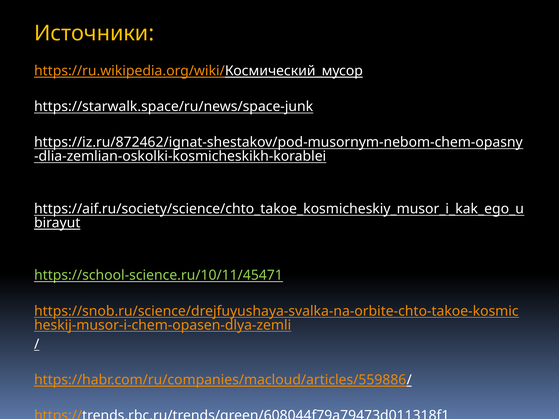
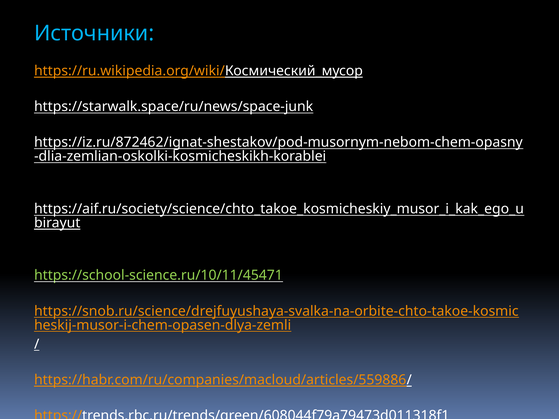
Источники colour: yellow -> light blue (94, 33)
